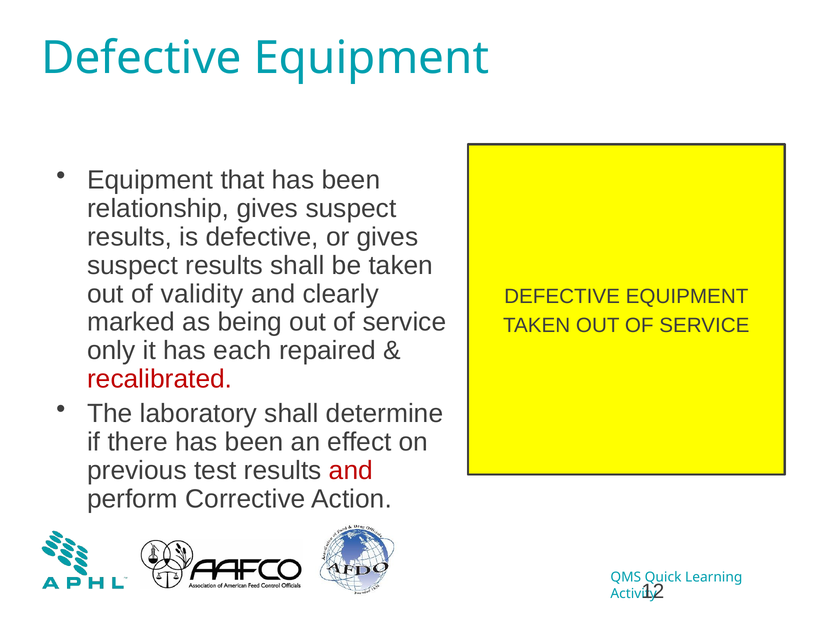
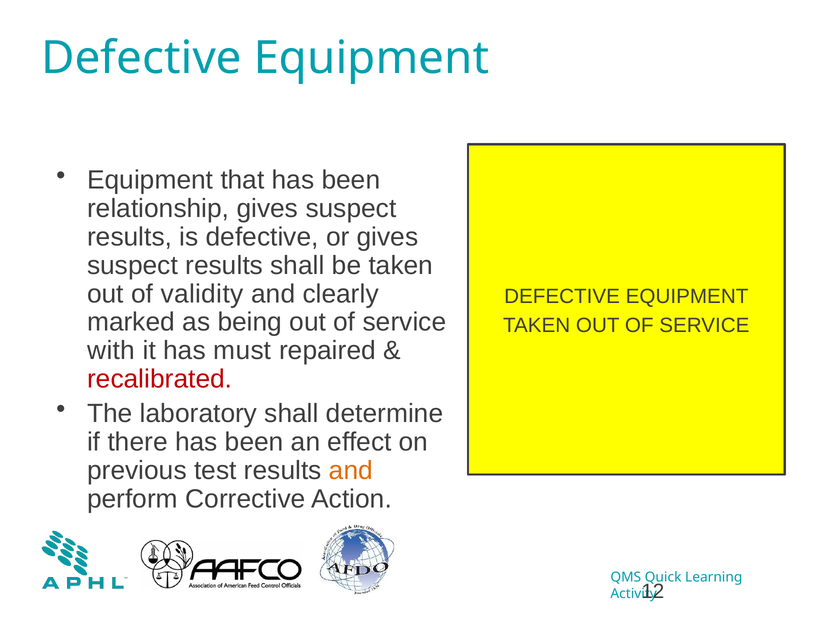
only: only -> with (111, 351)
each: each -> must (242, 351)
and colour: red -> orange (351, 471)
